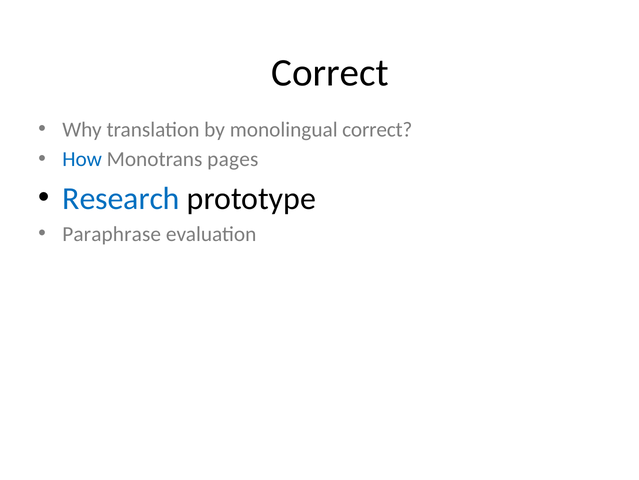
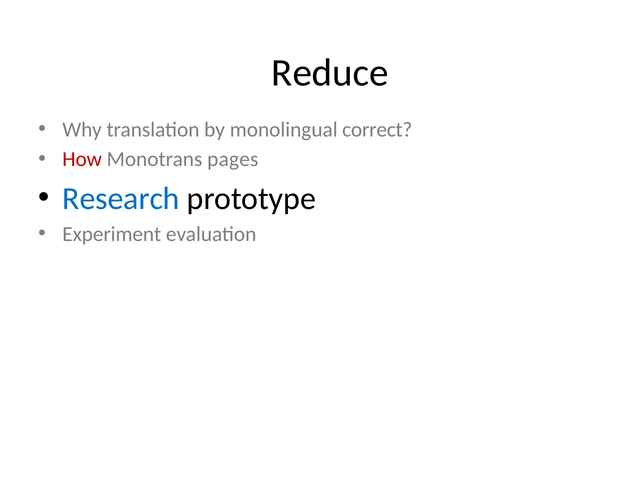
Correct: Correct -> Reduce (330, 73)
How colour: blue -> red (82, 159)
Paraphrase: Paraphrase -> Experiment (112, 234)
